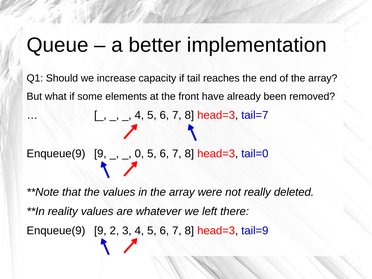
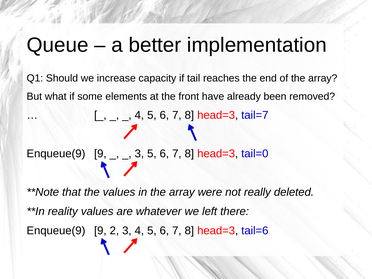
0: 0 -> 3 (139, 154)
tail=9: tail=9 -> tail=6 (255, 231)
